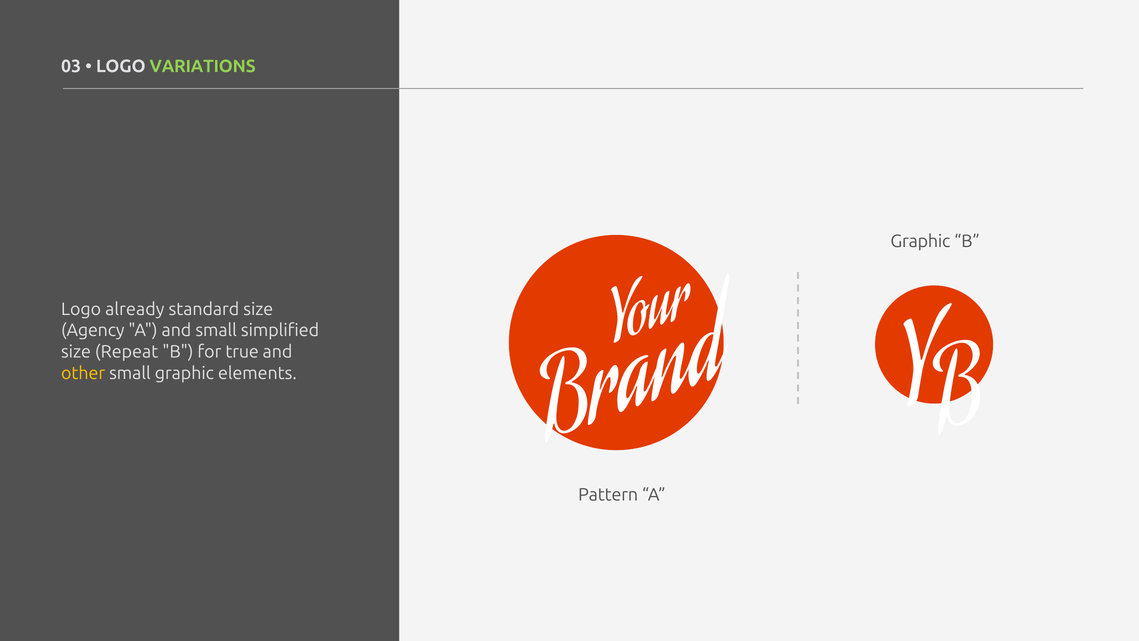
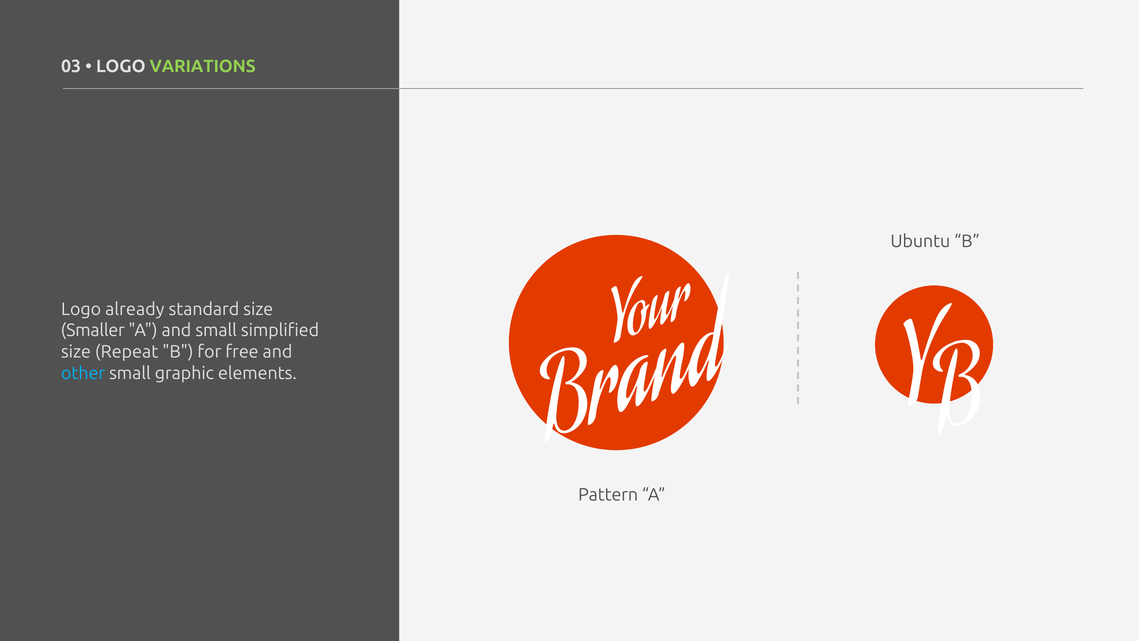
Graphic: Graphic -> Ubuntu (920, 241)
Agency: Agency -> Smaller (93, 330)
true: true -> free (242, 352)
other colour: yellow -> light blue (83, 373)
